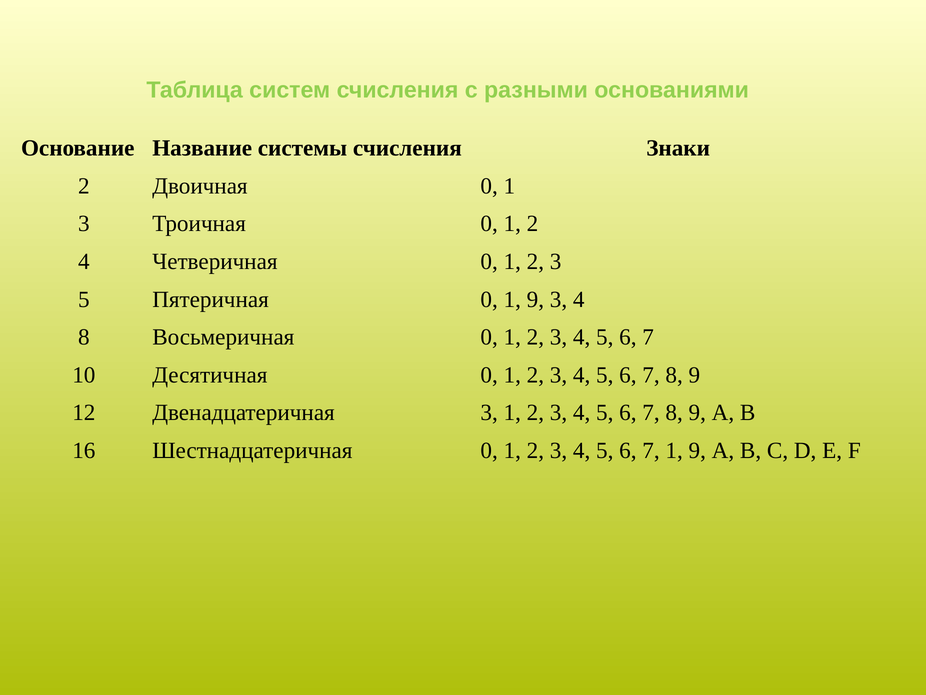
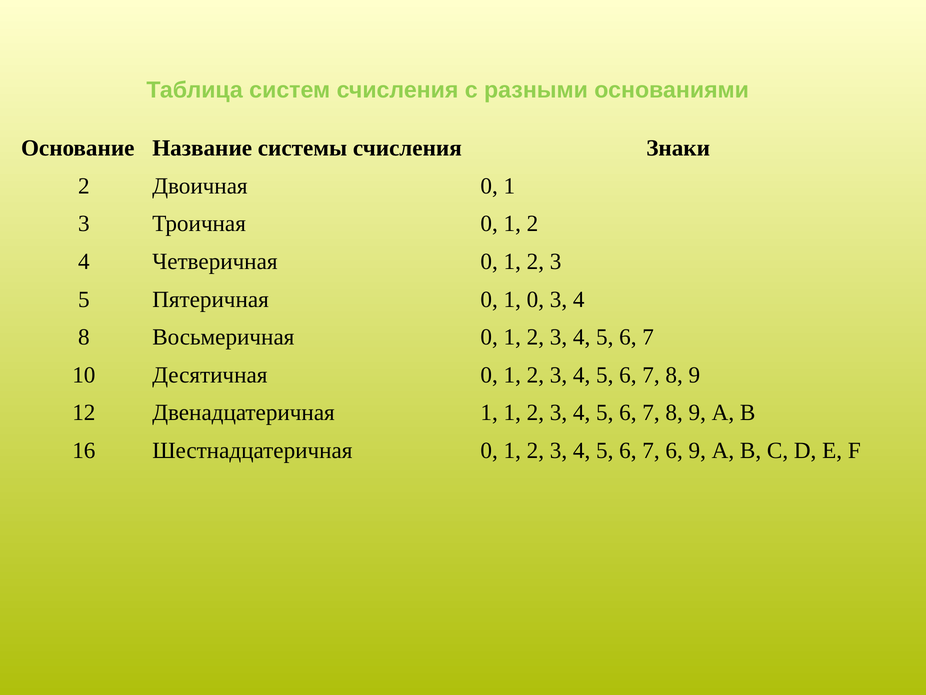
0 1 9: 9 -> 0 (535, 299)
Двенадцатеричная 3: 3 -> 1 (489, 412)
7 1: 1 -> 6 (674, 450)
